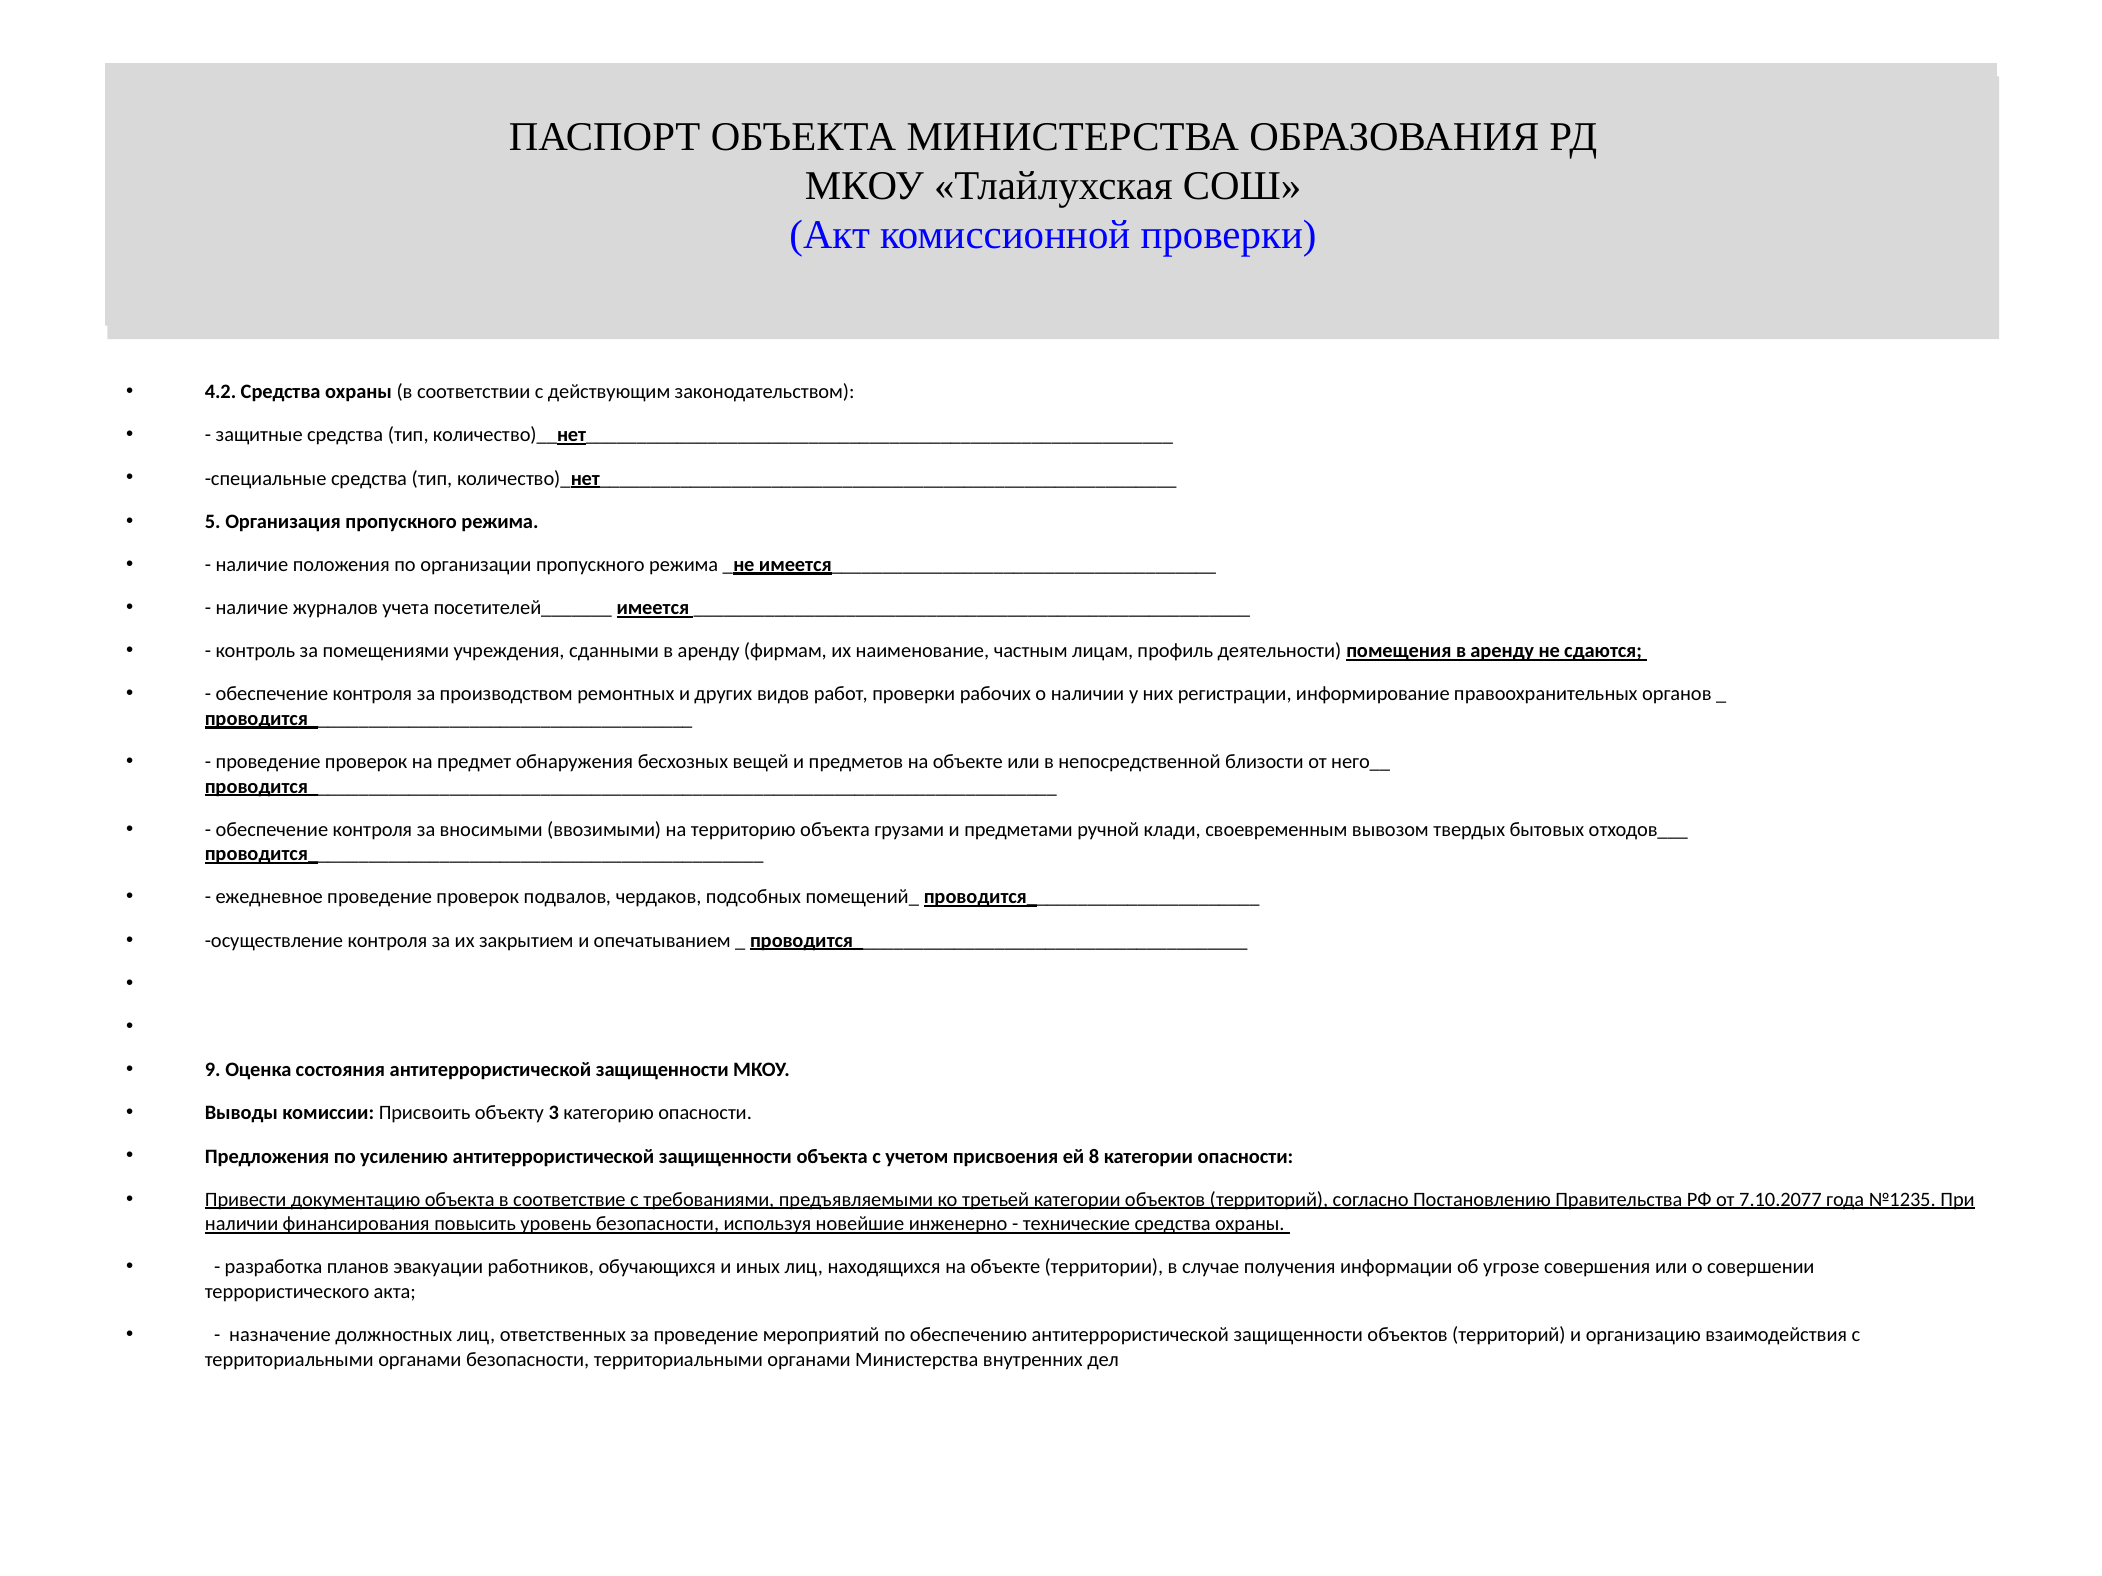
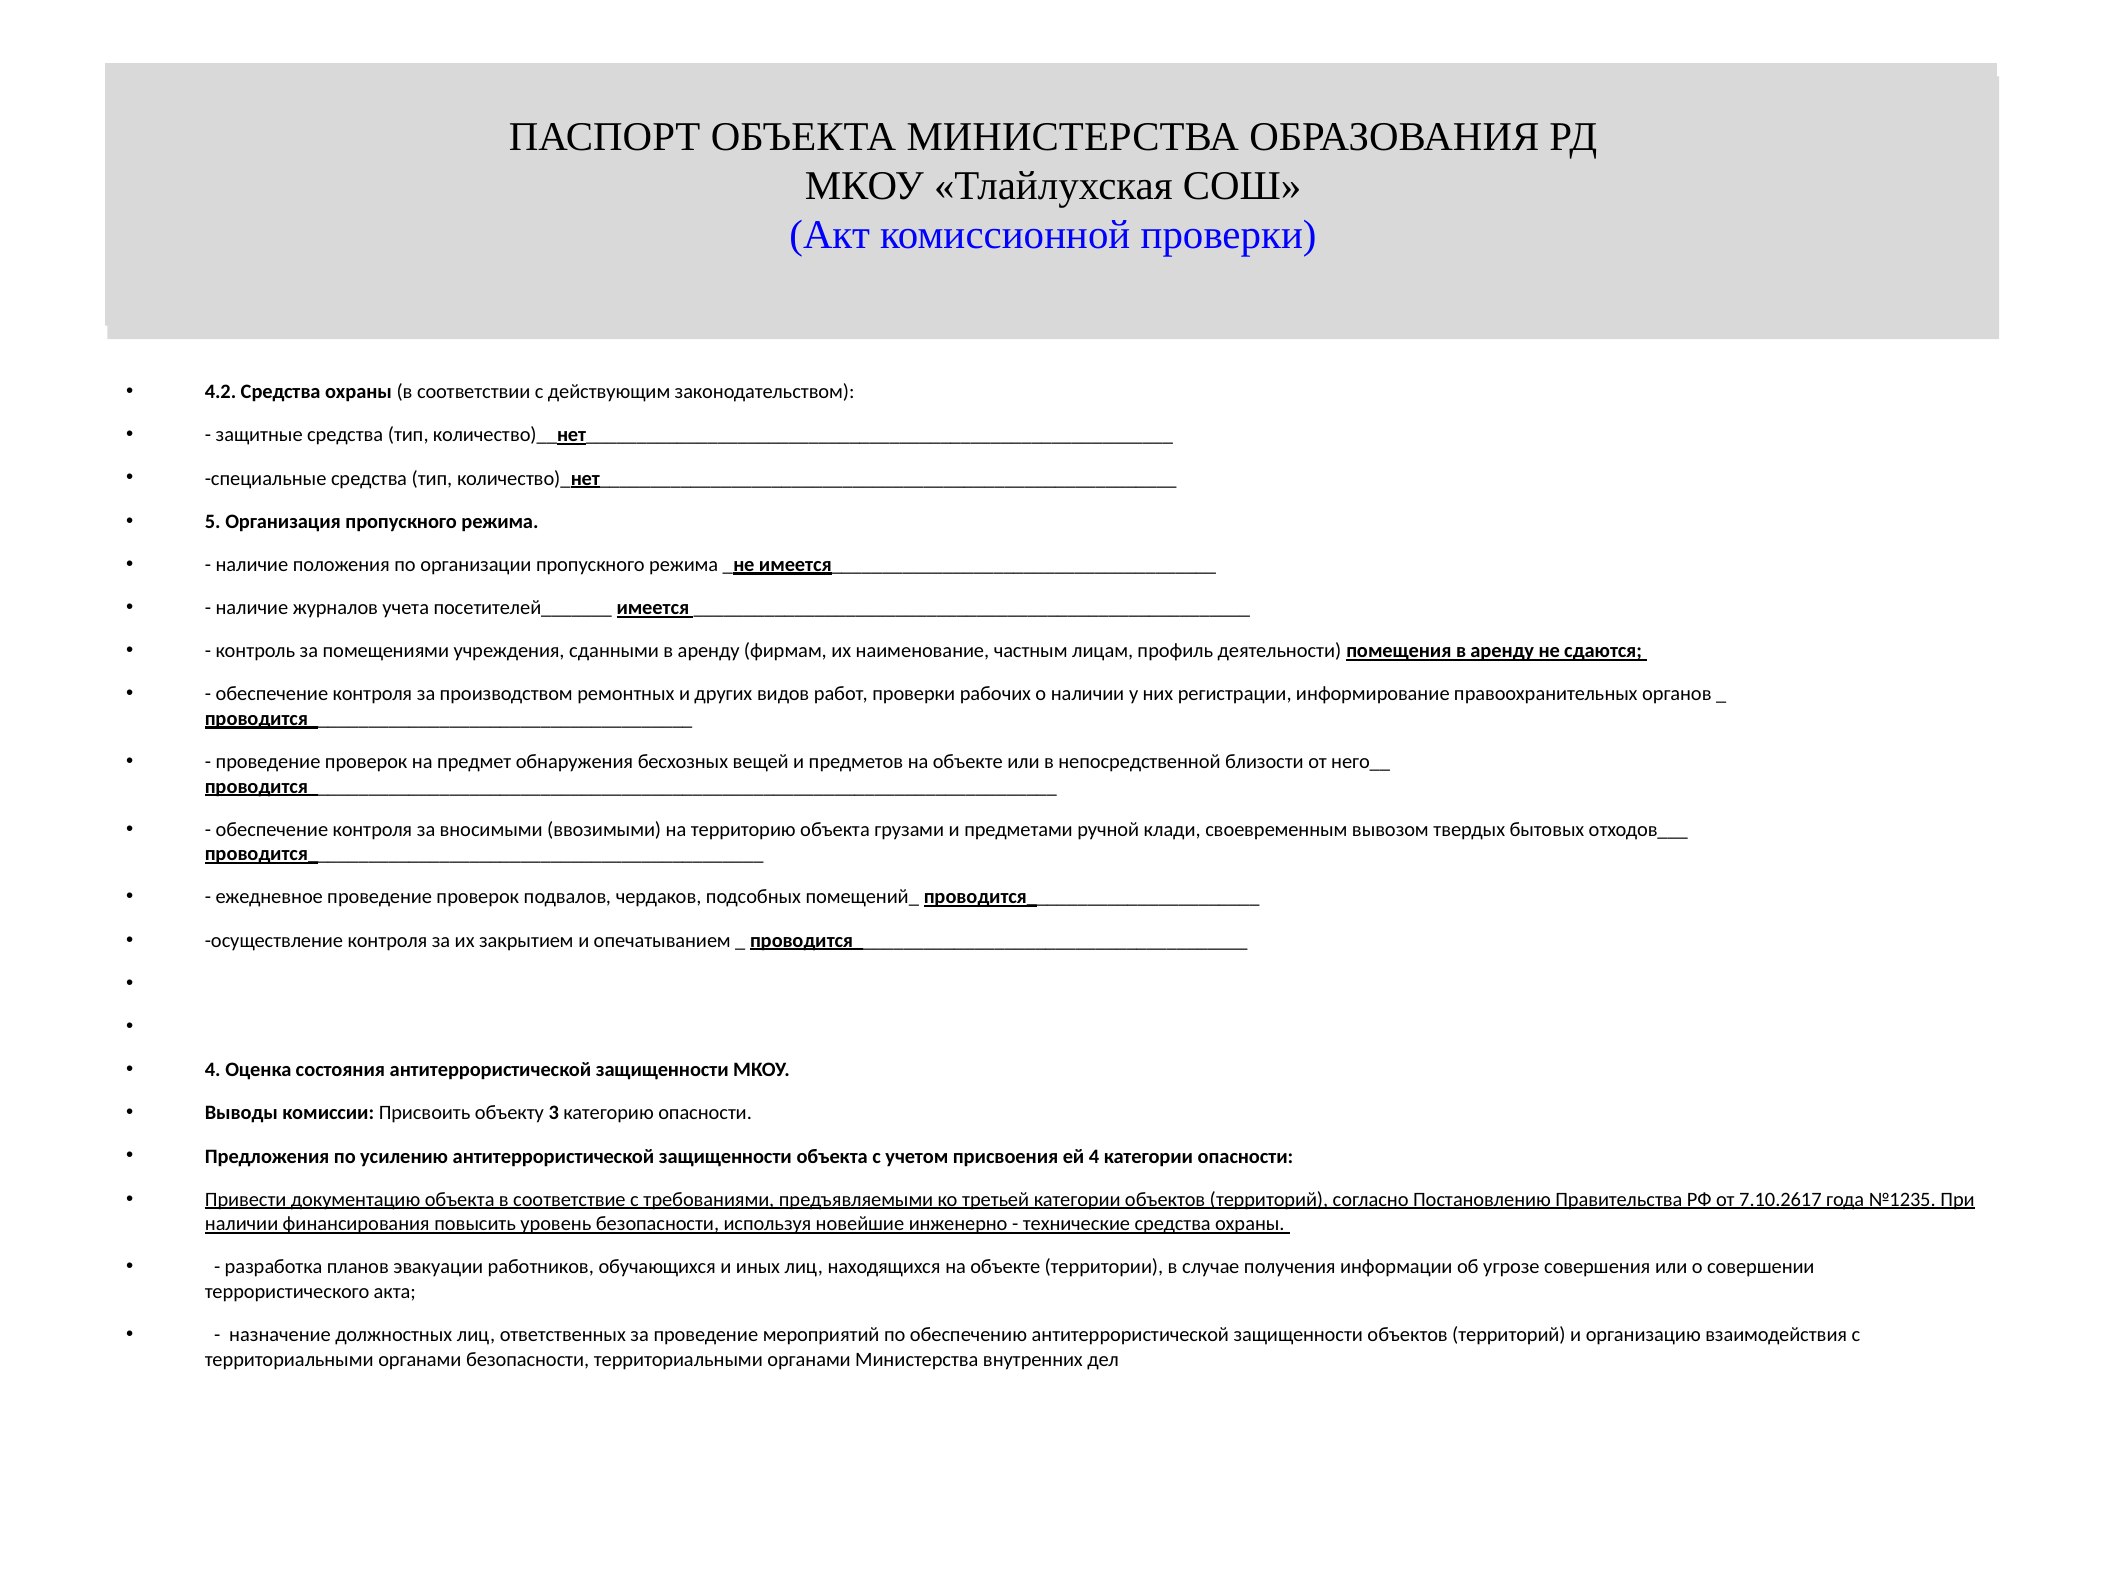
9: 9 -> 4 (213, 1070)
ей 8: 8 -> 4 (1094, 1157)
7.10.2077: 7.10.2077 -> 7.10.2617 (1780, 1200)
